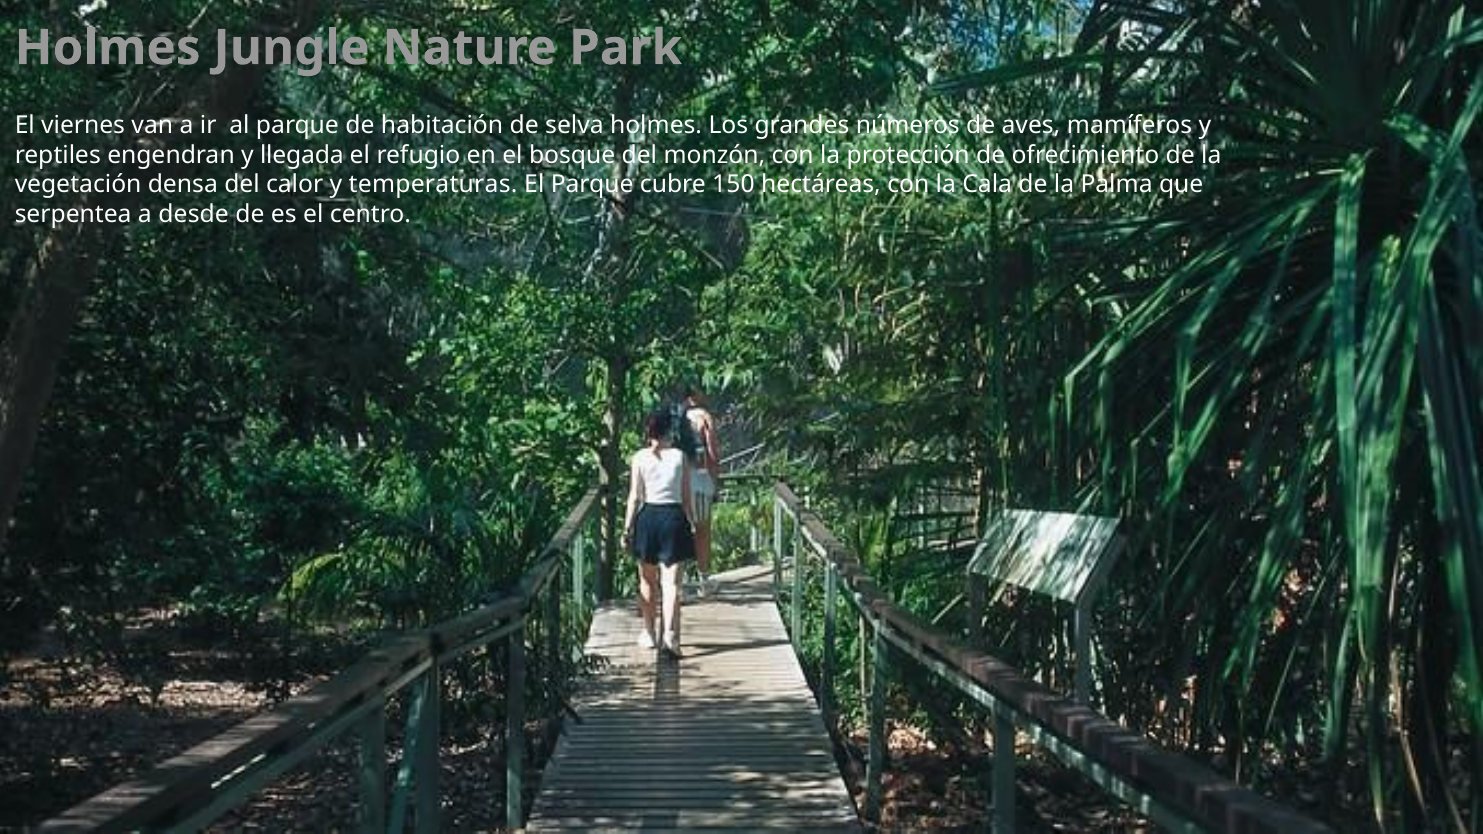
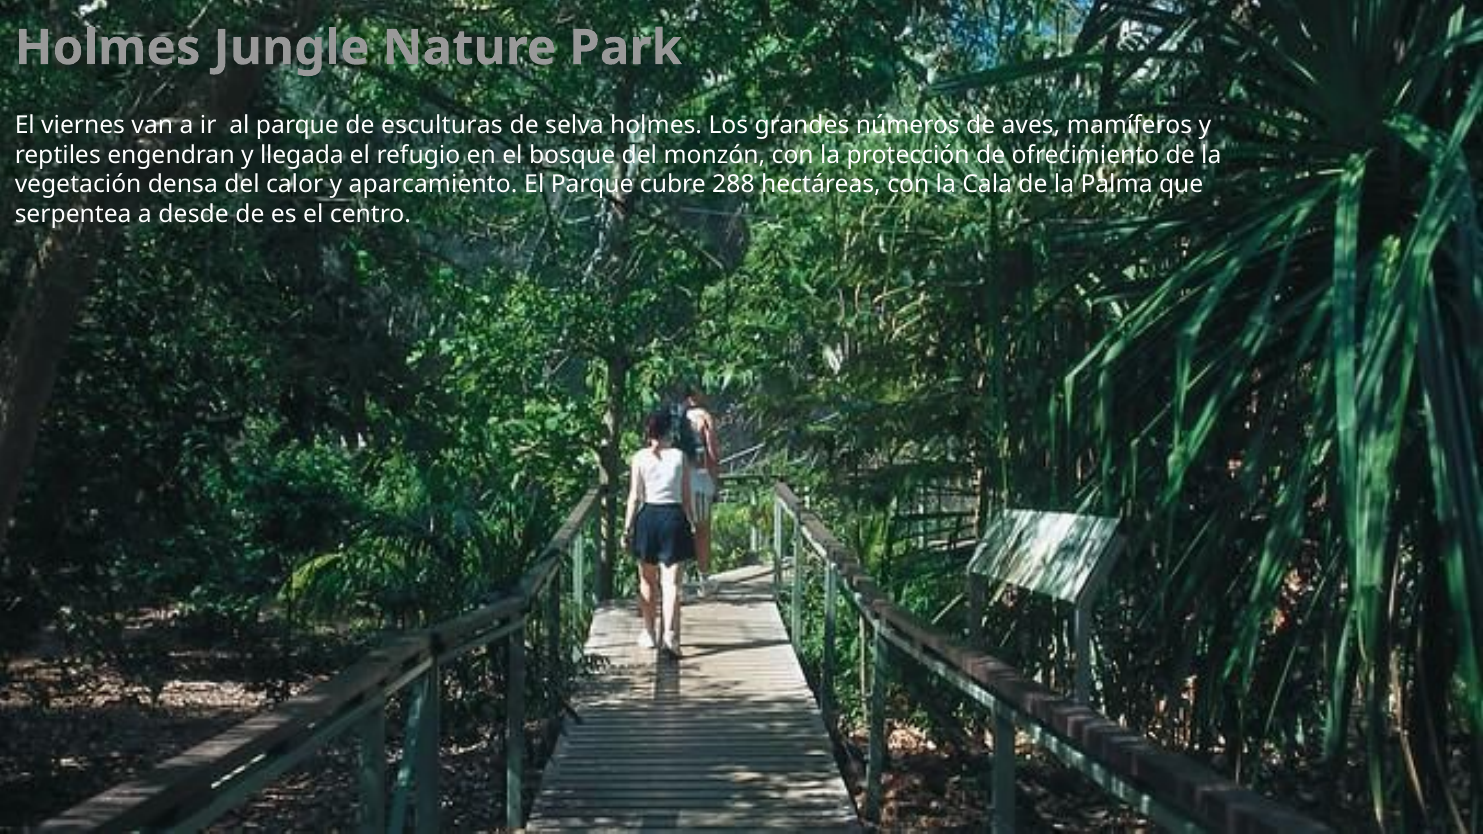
habitación: habitación -> esculturas (442, 125)
temperaturas: temperaturas -> aparcamiento (433, 185)
150: 150 -> 288 (733, 185)
